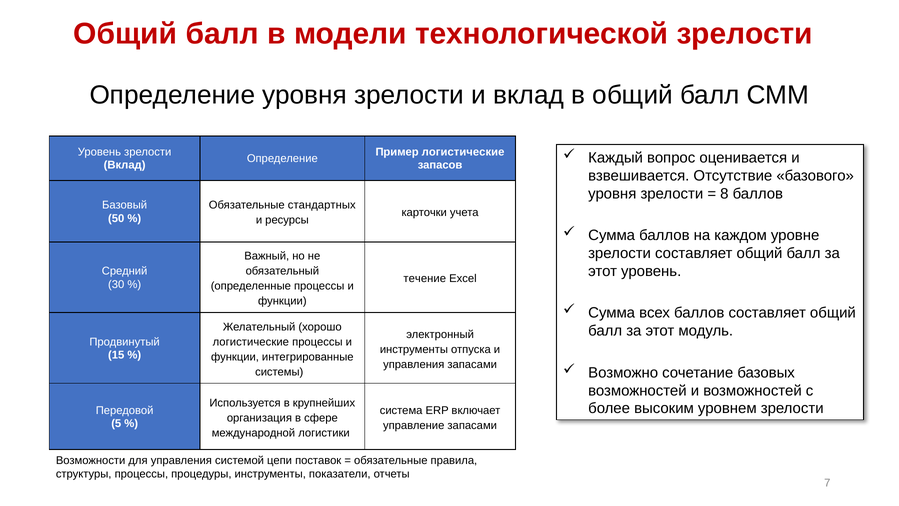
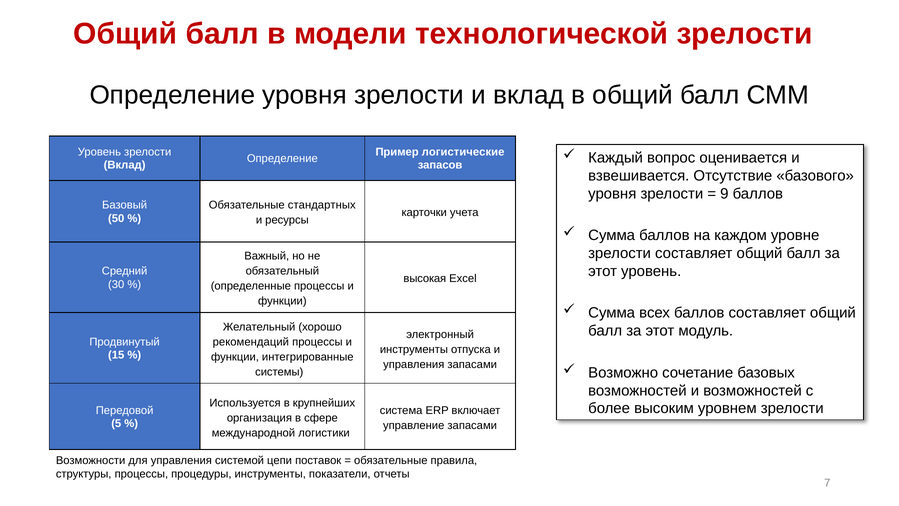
8: 8 -> 9 (724, 194)
течение: течение -> высокая (425, 278)
логистические: логистические -> рекомендаций (251, 342)
